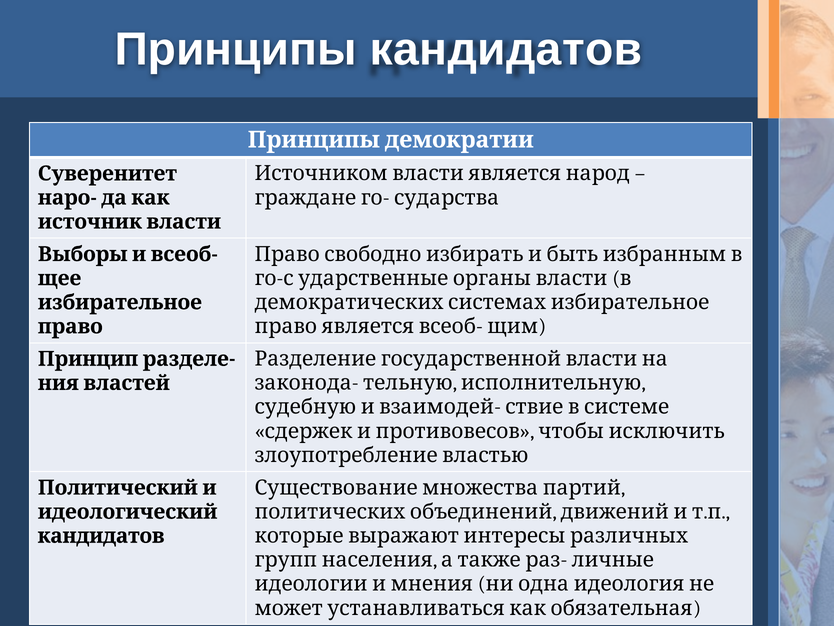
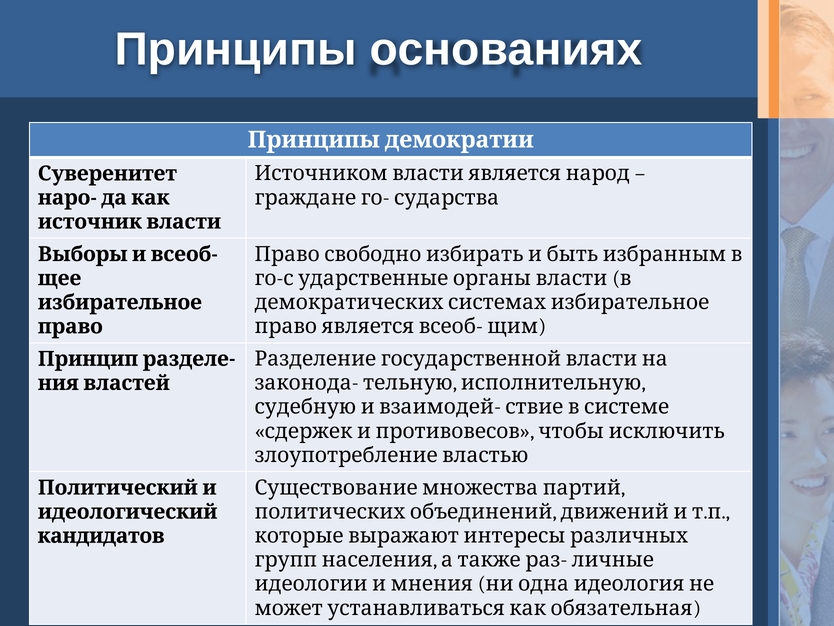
Принципы кандидатов: кандидатов -> основаниях (506, 49)
